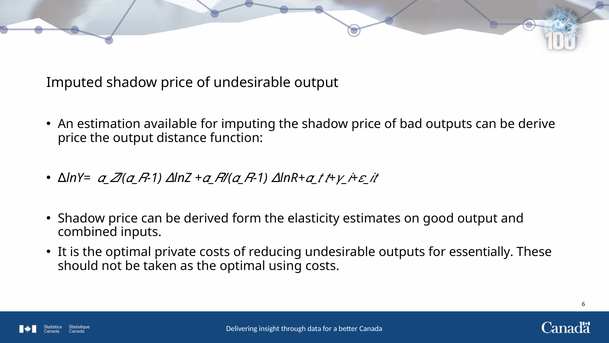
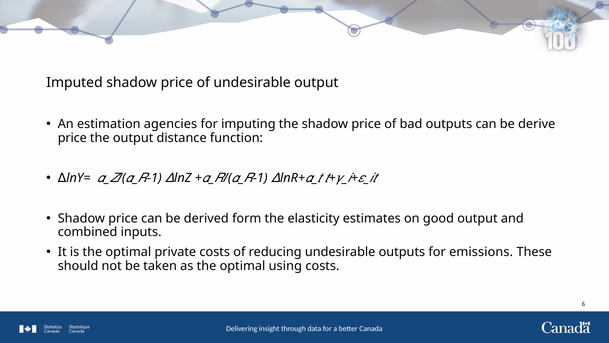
available: available -> agencies (170, 124)
essentially: essentially -> emissions (481, 252)
